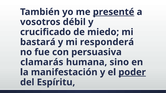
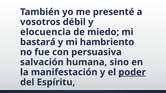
presenté underline: present -> none (114, 12)
crucificado: crucificado -> elocuencia (45, 32)
responderá: responderá -> hambriento (107, 42)
clamarás: clamarás -> salvación (42, 62)
